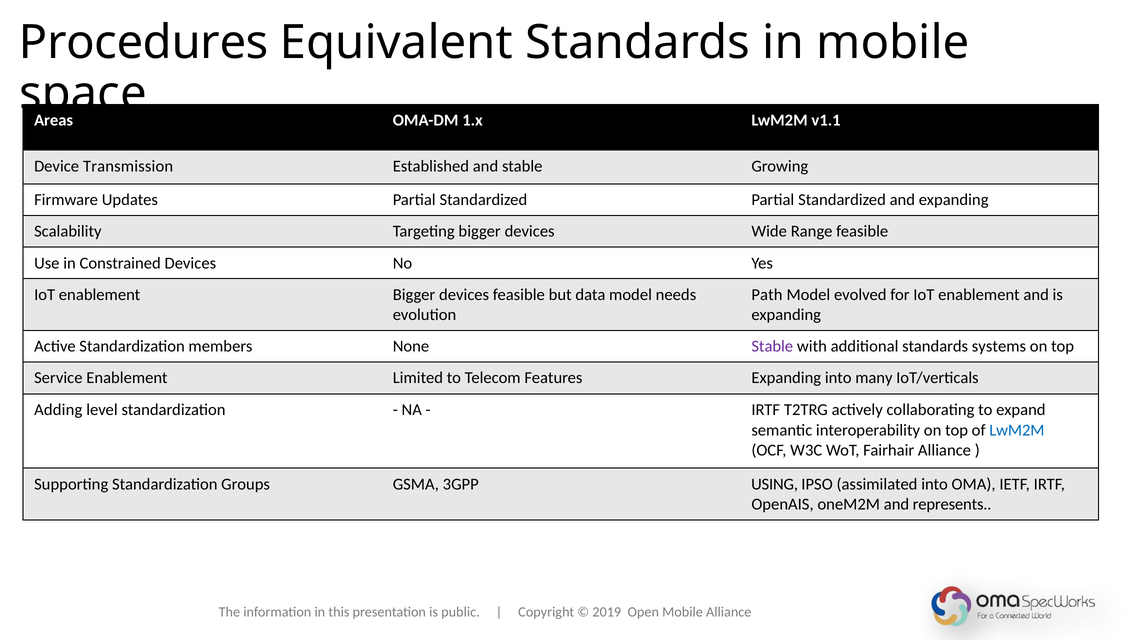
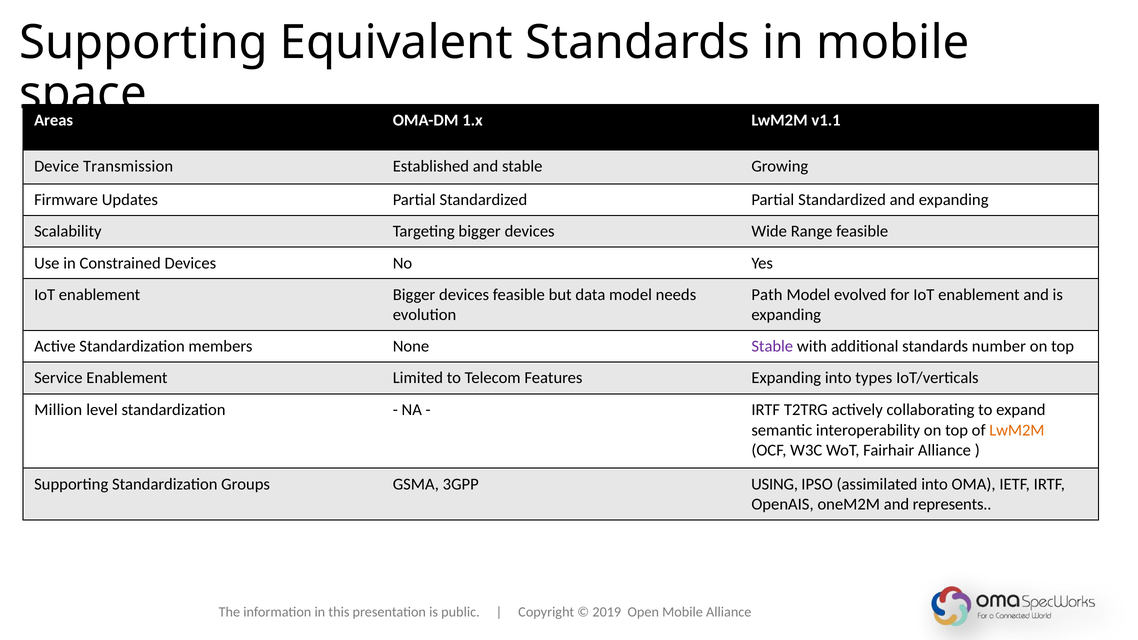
Procedures: Procedures -> Supporting (143, 42)
systems: systems -> number (999, 347)
many: many -> types (874, 378)
Adding: Adding -> Million (58, 410)
LwM2M colour: blue -> orange (1017, 430)
